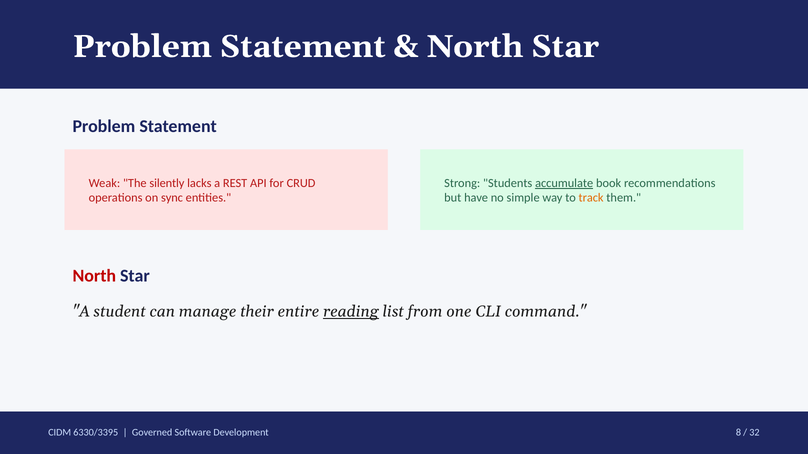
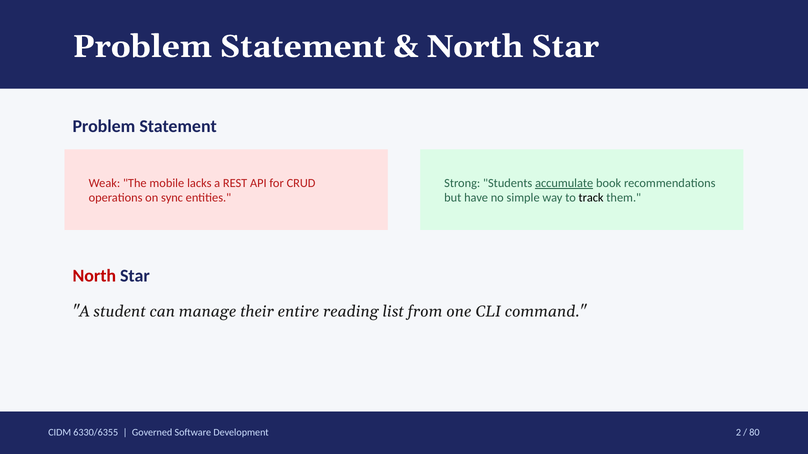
silently: silently -> mobile (167, 183)
track colour: orange -> black (591, 198)
reading underline: present -> none (351, 312)
6330/3395: 6330/3395 -> 6330/6355 (96, 433)
8: 8 -> 2 (738, 433)
32: 32 -> 80 (754, 433)
